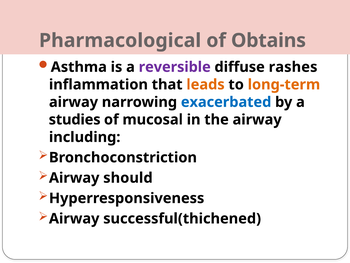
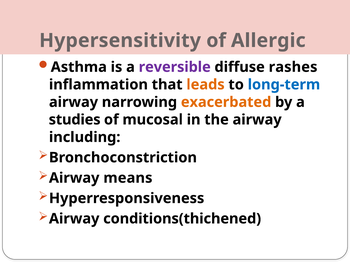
Pharmacological: Pharmacological -> Hypersensitivity (120, 40)
Obtains: Obtains -> Allergic (268, 40)
long-term colour: orange -> blue (284, 84)
exacerbated colour: blue -> orange (226, 102)
should: should -> means (128, 178)
successful(thichened: successful(thichened -> conditions(thichened (182, 218)
